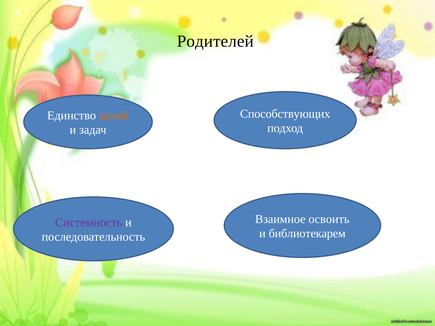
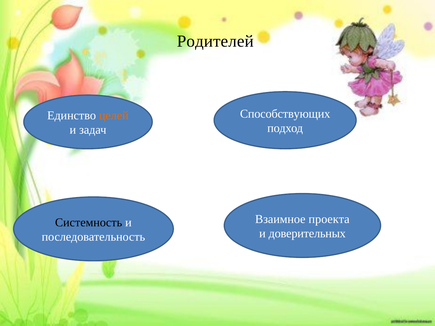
освоить: освоить -> проекта (329, 219)
Системность colour: purple -> black (89, 223)
библиотекарем: библиотекарем -> доверительных (307, 234)
